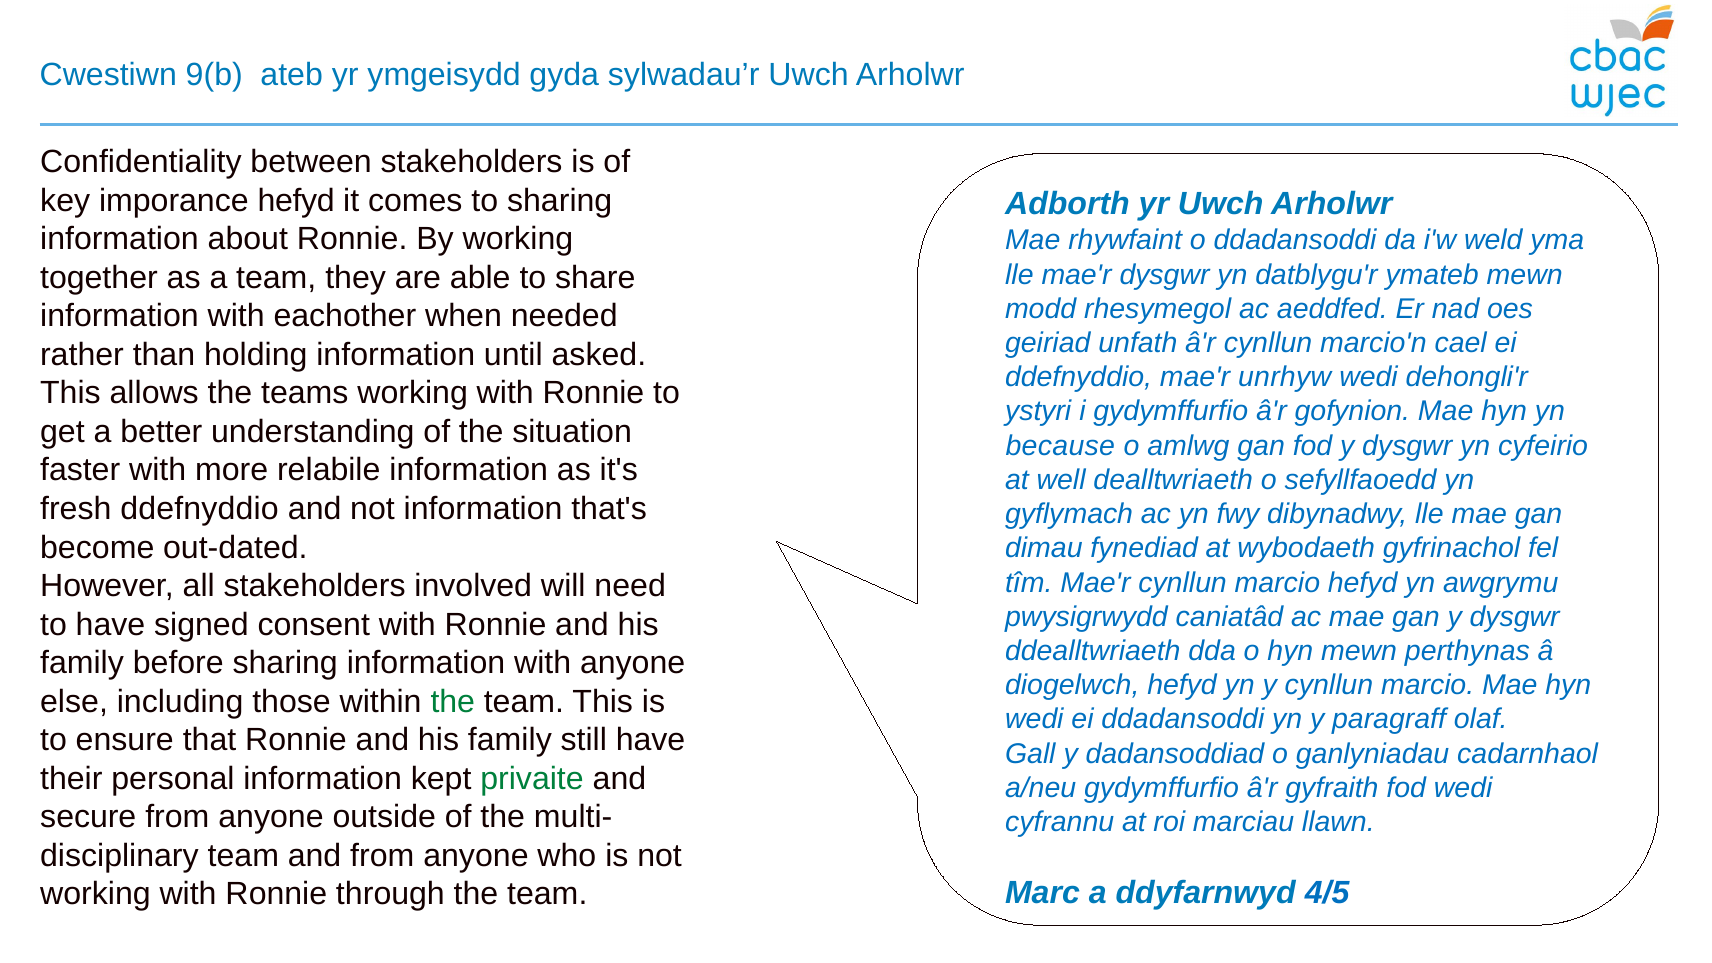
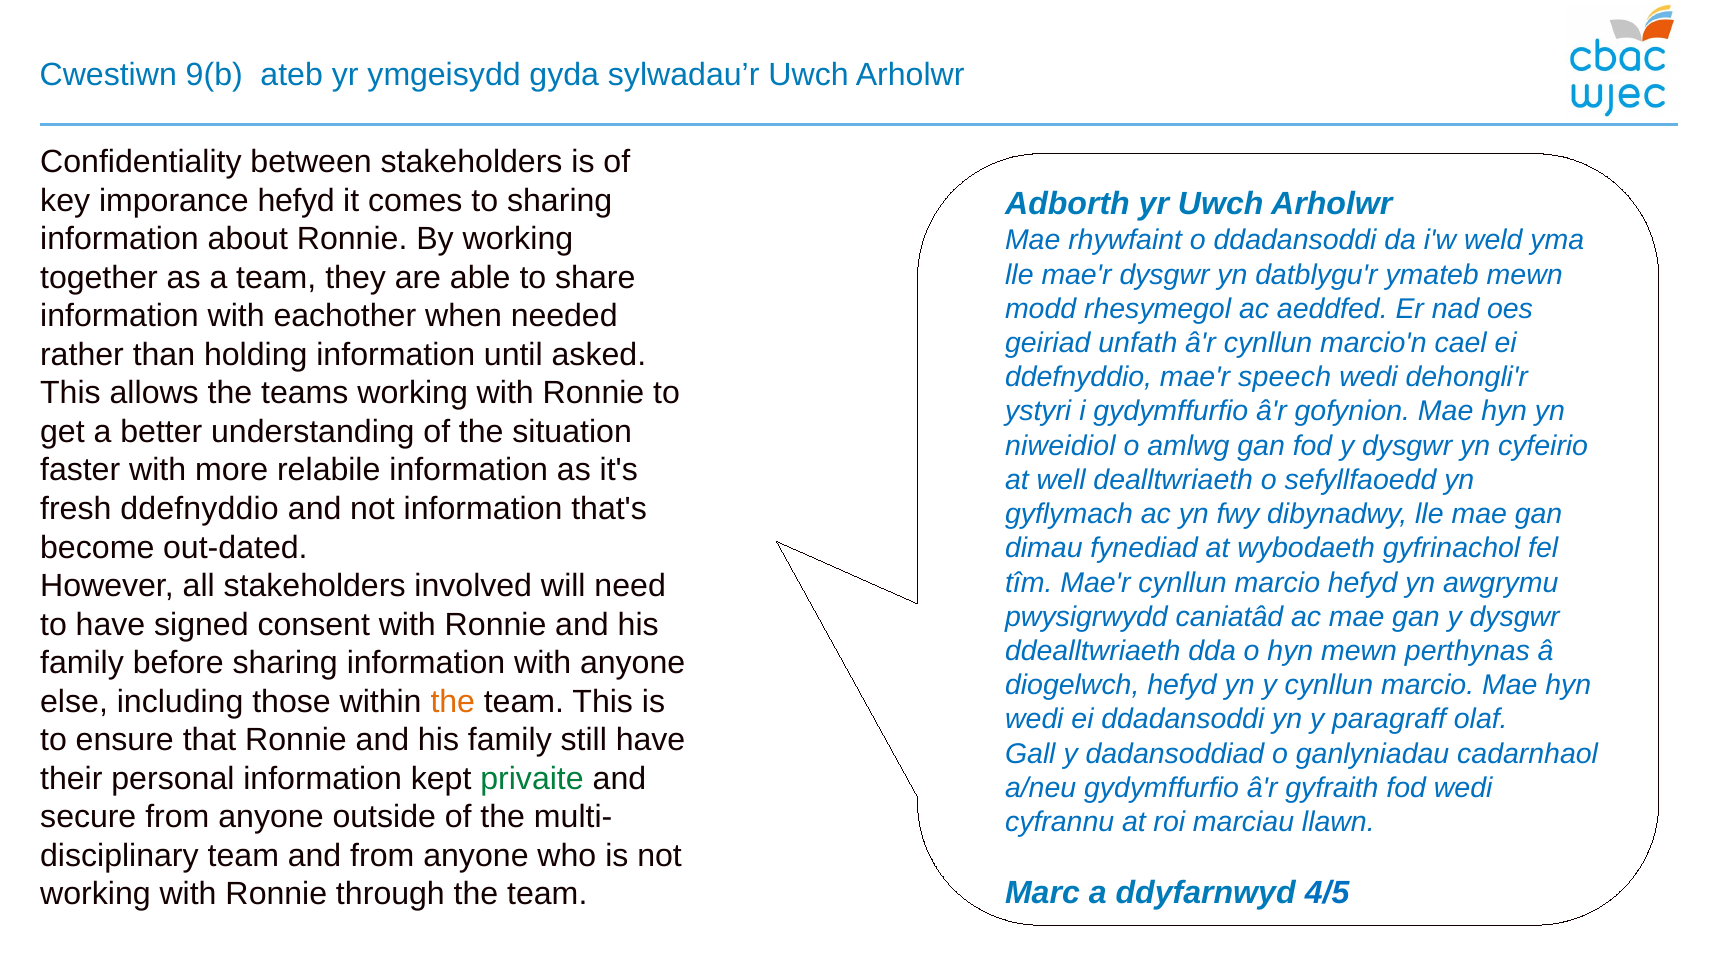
unrhyw: unrhyw -> speech (1285, 377)
because: because -> niweidiol (1060, 446)
the colour: green -> orange (453, 702)
